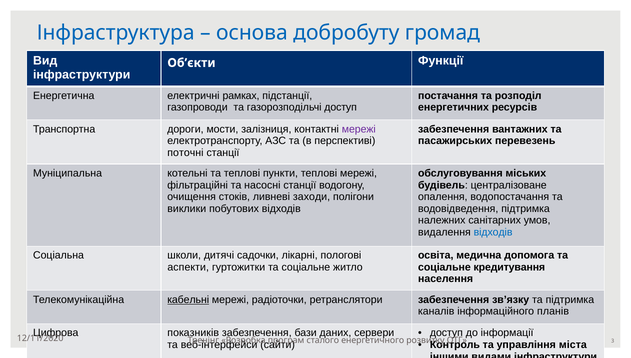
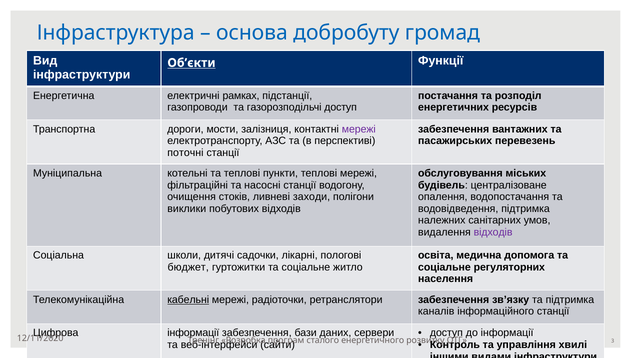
Об’єкти underline: none -> present (191, 63)
відходів colour: blue -> purple (493, 232)
аспекти: аспекти -> бюджет (188, 267)
кредитування: кредитування -> регуляторних (509, 267)
інформаційного планів: планів -> станції (553, 311)
Цифрова показників: показників -> інформації (193, 333)
міста: міста -> хвилі (573, 345)
